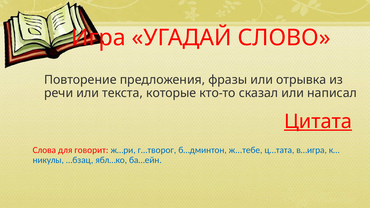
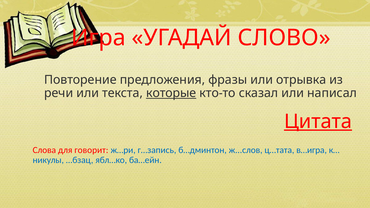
которые underline: none -> present (171, 93)
г…творог: г…творог -> г…запись (157, 150)
ж...тебе: ж...тебе -> ж...слов (246, 150)
